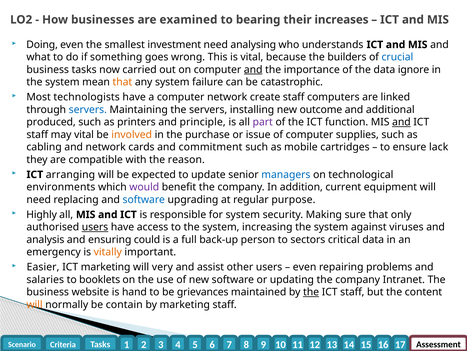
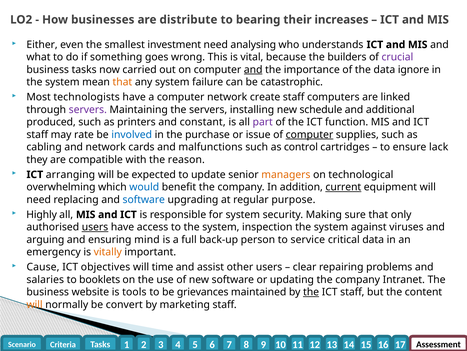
examined: examined -> distribute (188, 20)
Doing: Doing -> Either (42, 45)
crucial colour: blue -> purple (397, 57)
servers colour: blue -> purple (88, 109)
outcome: outcome -> schedule (321, 109)
principle: principle -> constant (203, 122)
and underline: present -> none (401, 122)
may vital: vital -> rate (84, 134)
involved colour: orange -> blue (132, 134)
computer underline: none -> present (309, 134)
commitment: commitment -> malfunctions (211, 147)
mobile: mobile -> control (301, 147)
managers colour: blue -> orange (286, 174)
environments: environments -> overwhelming (61, 187)
would colour: purple -> blue (144, 187)
current underline: none -> present (343, 187)
increasing: increasing -> inspection (267, 227)
analysis: analysis -> arguing (45, 239)
could: could -> mind (147, 239)
sectors: sectors -> service (308, 239)
Easier: Easier -> Cause (43, 267)
ICT marketing: marketing -> objectives (106, 267)
very: very -> time (163, 267)
even: even -> clear (305, 267)
hand: hand -> tools (134, 291)
contain: contain -> convert (124, 304)
